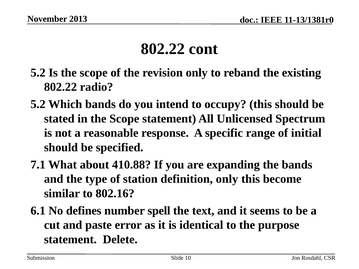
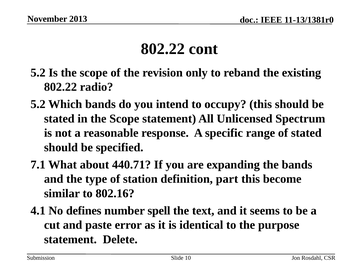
of initial: initial -> stated (306, 133)
410.88: 410.88 -> 440.71 (132, 165)
definition only: only -> part (227, 179)
6.1: 6.1 -> 4.1 (38, 211)
